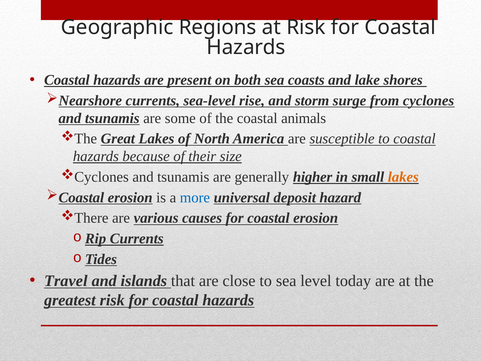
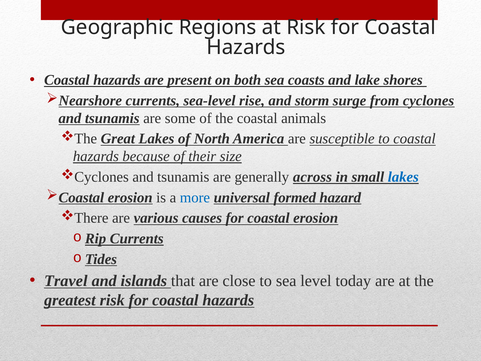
higher: higher -> across (312, 177)
lakes colour: orange -> blue (403, 177)
deposit: deposit -> formed (295, 197)
